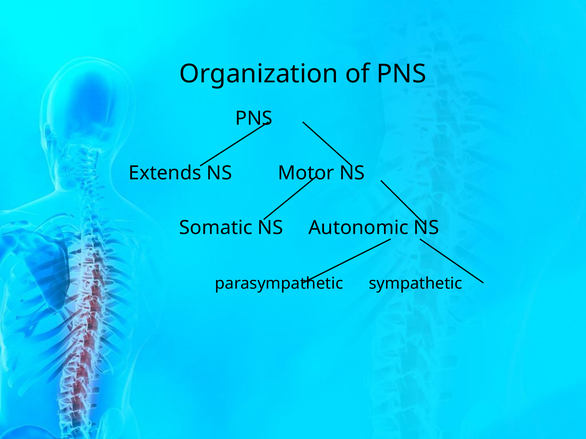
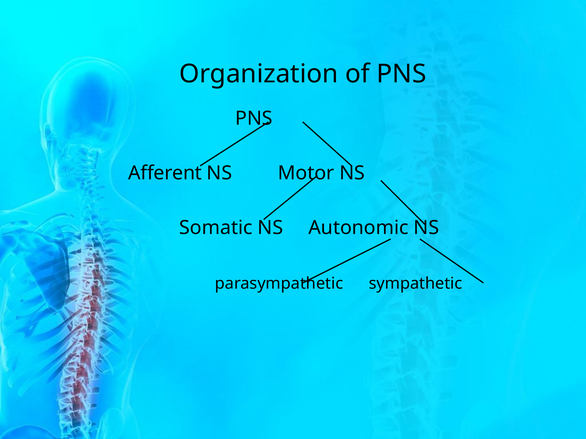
Extends: Extends -> Afferent (165, 173)
